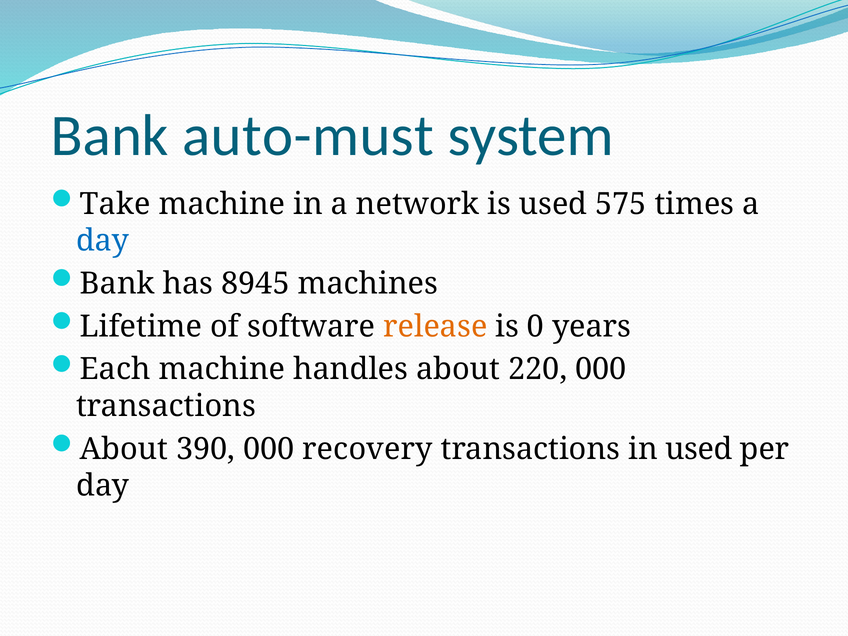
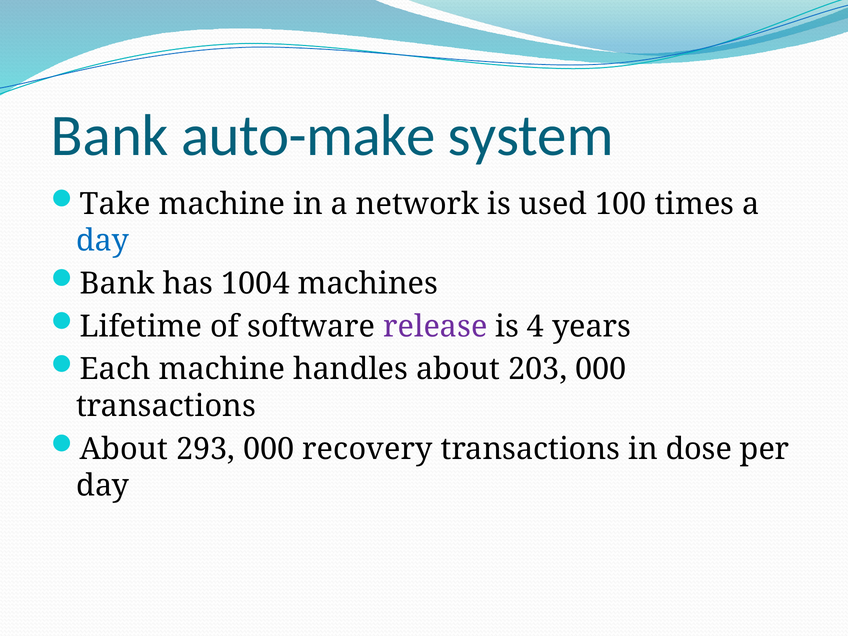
auto-must: auto-must -> auto-make (309, 136)
575: 575 -> 100 (621, 204)
8945: 8945 -> 1004 (255, 284)
release colour: orange -> purple (435, 327)
0: 0 -> 4 (536, 327)
220: 220 -> 203 (538, 369)
390: 390 -> 293 (206, 449)
in used: used -> dose (699, 449)
